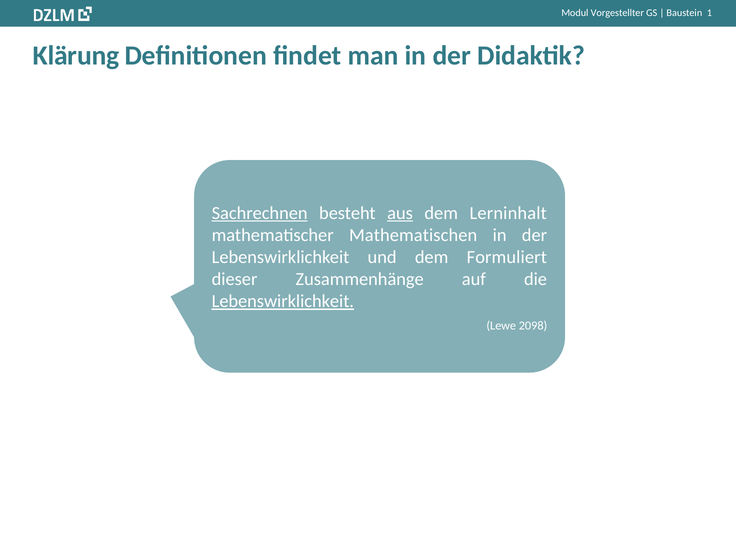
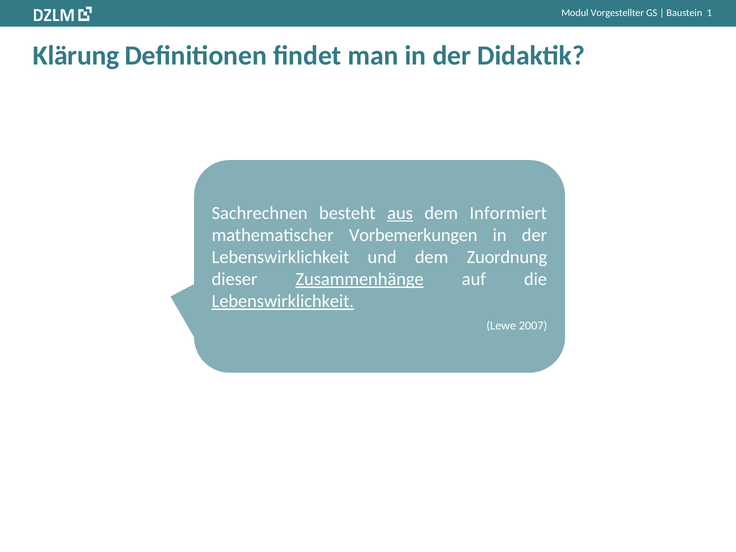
Sachrechnen underline: present -> none (260, 213)
Lerninhalt: Lerninhalt -> Informiert (508, 213)
Mathematischen: Mathematischen -> Vorbemerkungen (413, 235)
Formuliert: Formuliert -> Zuordnung (507, 257)
Zusammenhänge underline: none -> present (360, 279)
2098: 2098 -> 2007 (533, 325)
